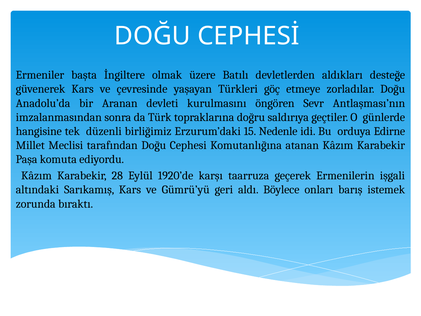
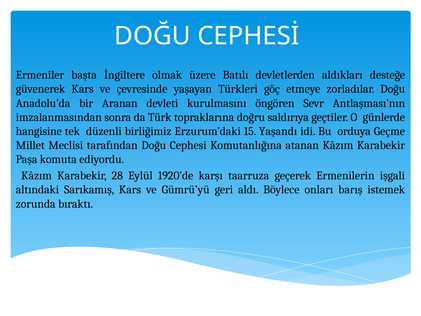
Nedenle: Nedenle -> Yaşandı (278, 131)
Edirne: Edirne -> Geçme (389, 131)
